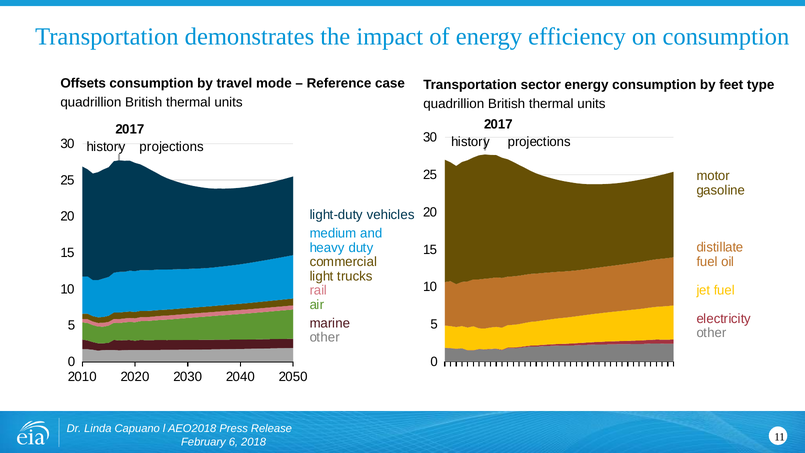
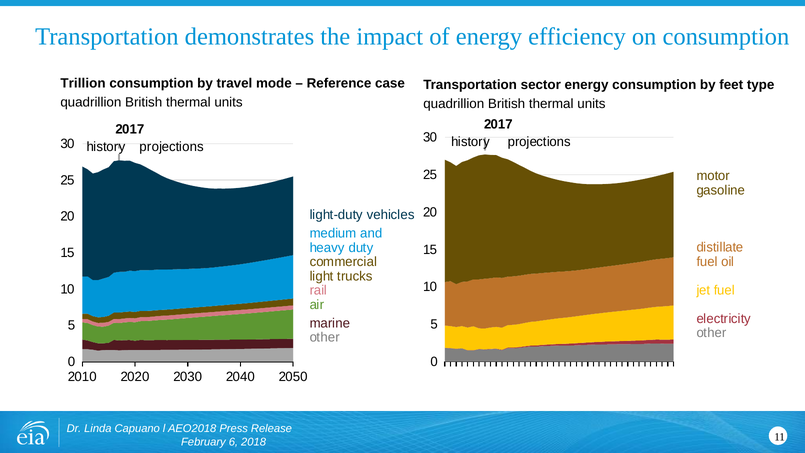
Offsets: Offsets -> Trillion (83, 83)
